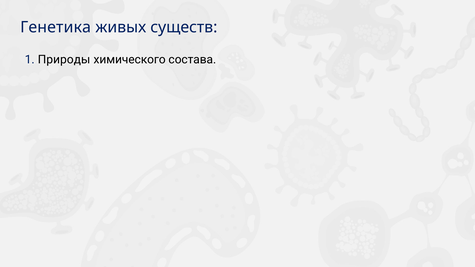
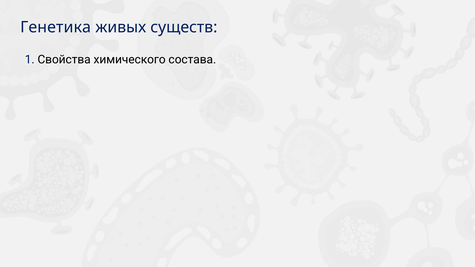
Природы: Природы -> Свойства (64, 60)
